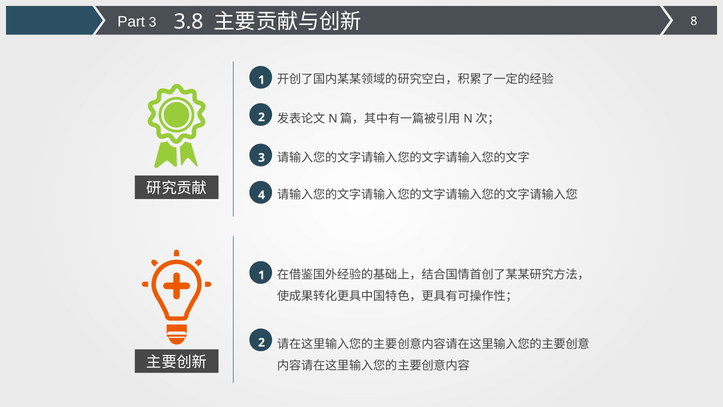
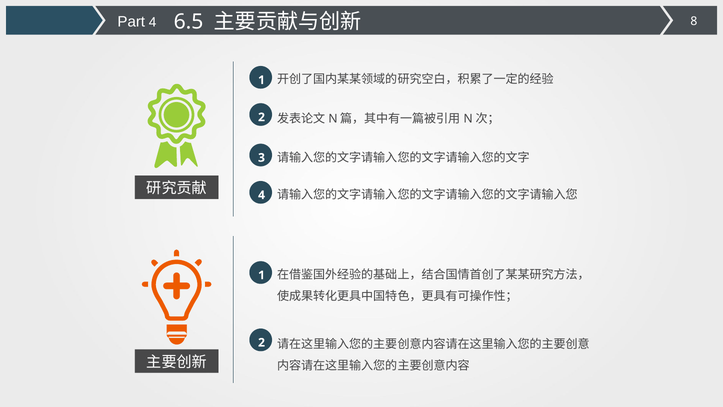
Part 3: 3 -> 4 (153, 22)
3.8: 3.8 -> 6.5 (189, 22)
